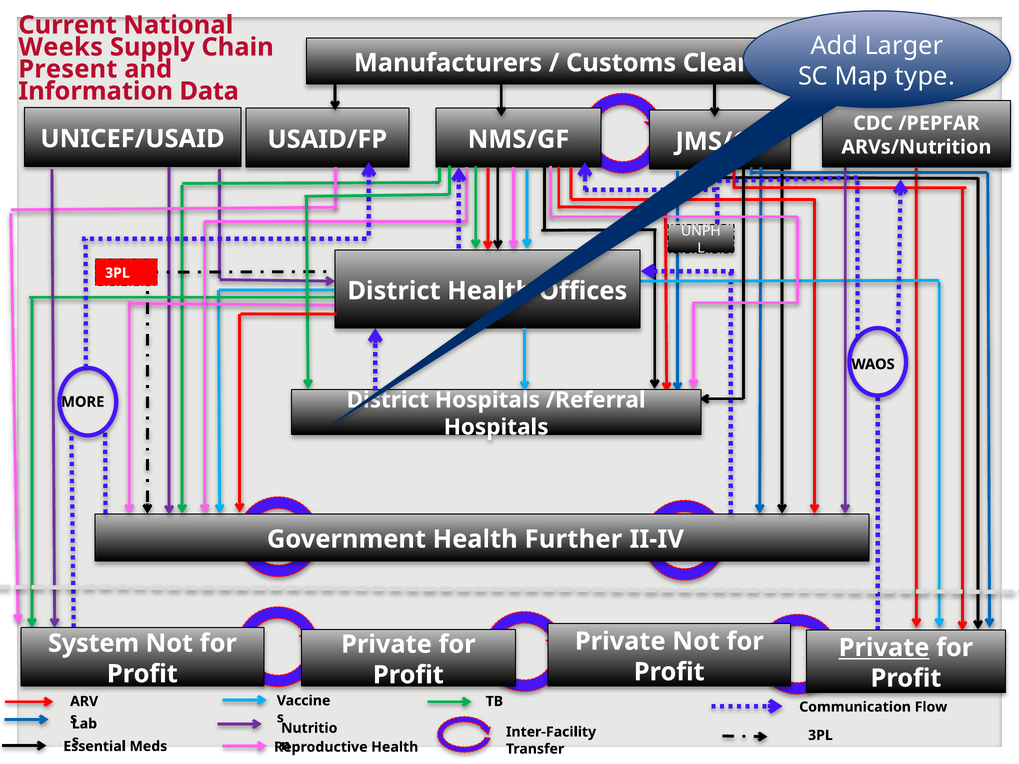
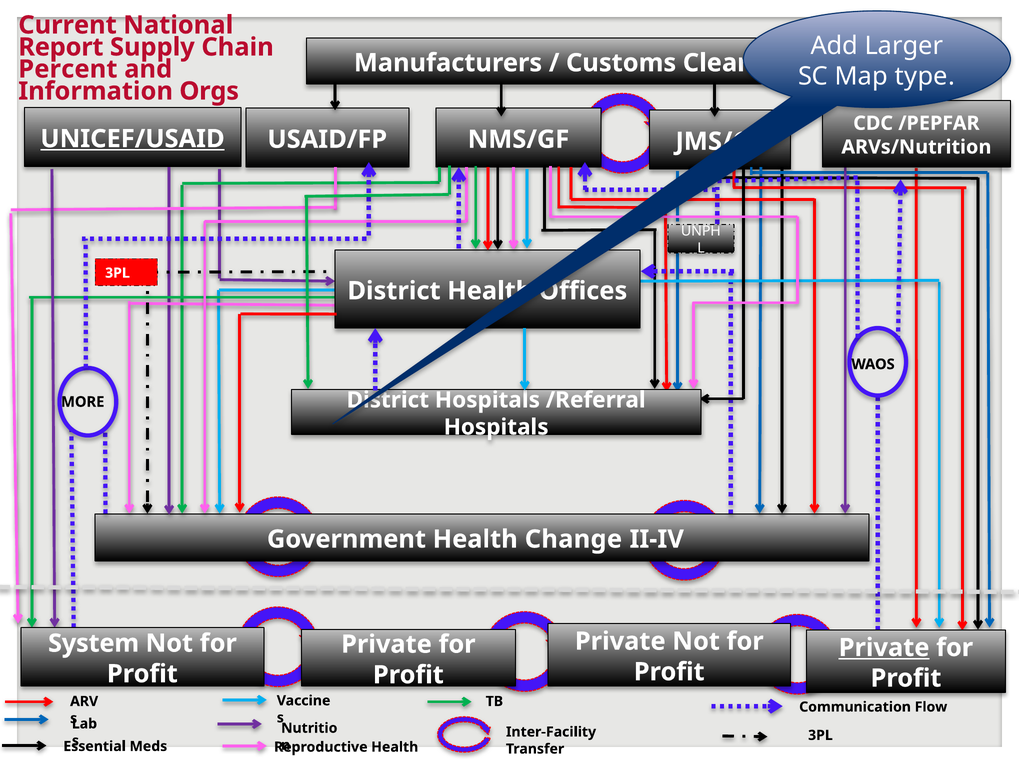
Weeks: Weeks -> Report (61, 47)
Present: Present -> Percent (68, 69)
Data: Data -> Orgs (209, 91)
UNICEF/USAID underline: none -> present (133, 139)
Further: Further -> Change (573, 539)
